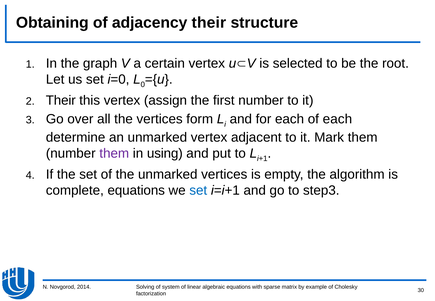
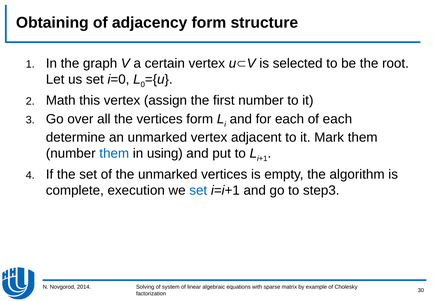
adjacency their: their -> form (209, 23)
Their: Their -> Math (61, 101)
them colour: purple -> blue (114, 154)
complete equations: equations -> execution (136, 191)
